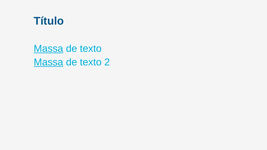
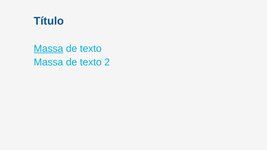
Massa underline: present -> none (48, 62)
